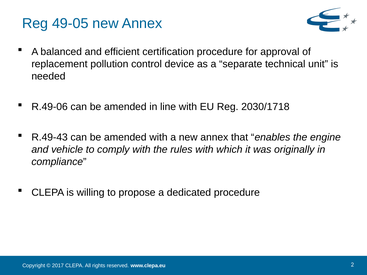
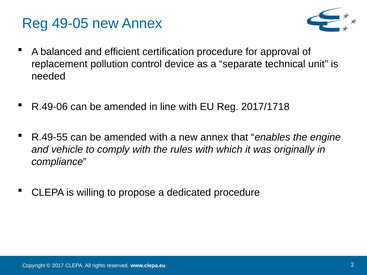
2030/1718: 2030/1718 -> 2017/1718 (265, 107)
R.49-43: R.49-43 -> R.49-55 (50, 137)
